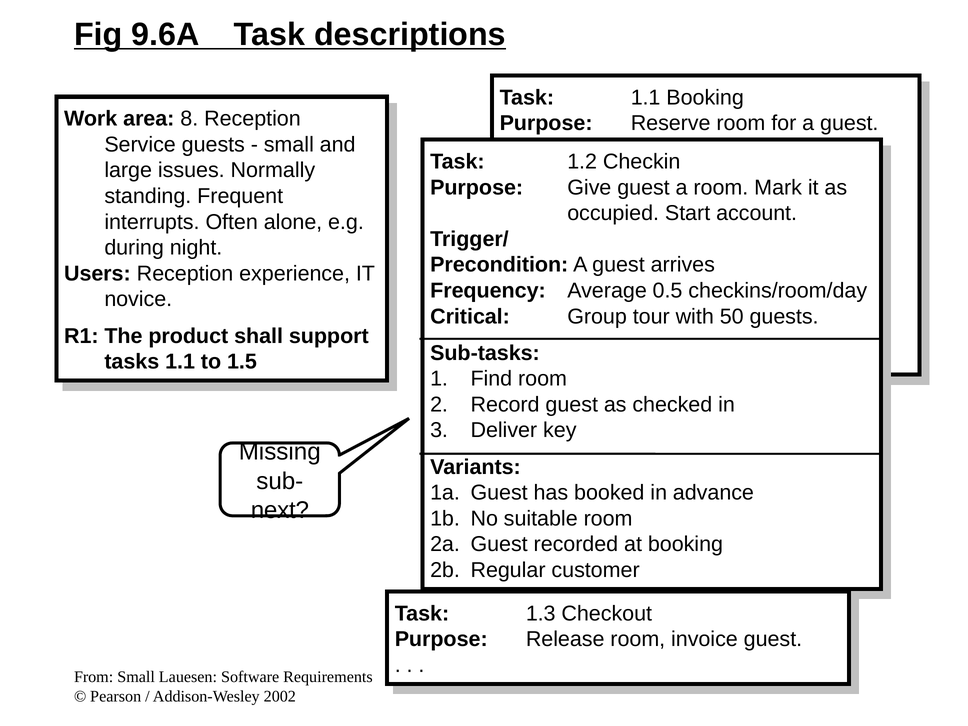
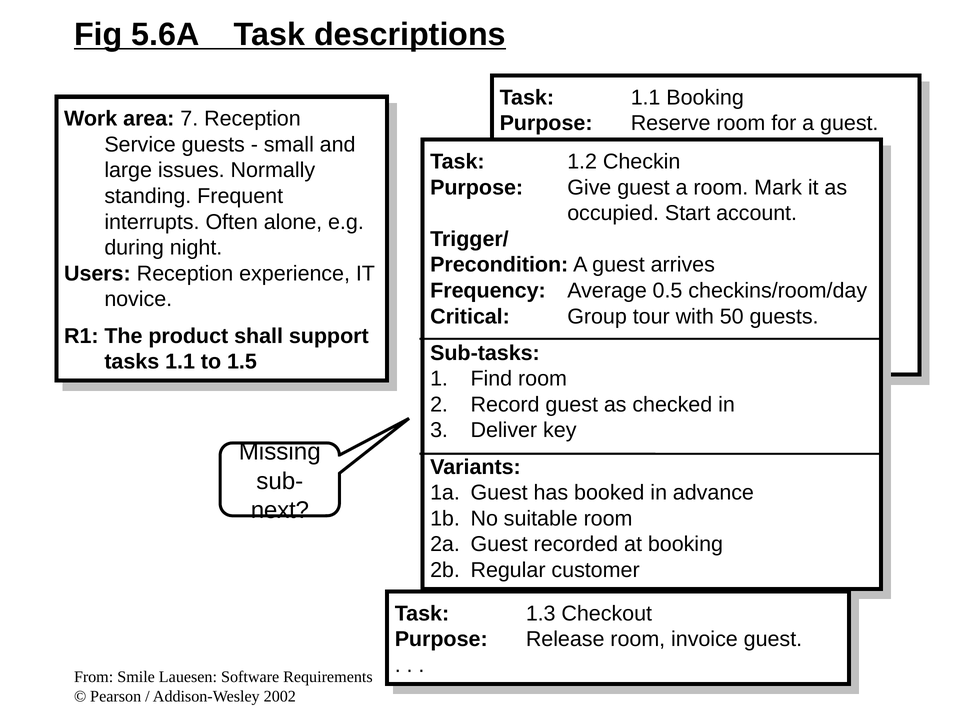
9.6A: 9.6A -> 5.6A (165, 35)
8: 8 -> 7 (189, 119)
From Small: Small -> Smile (136, 677)
